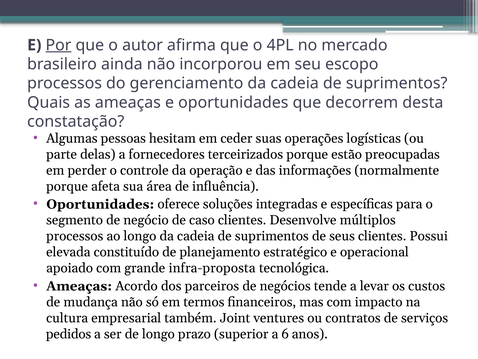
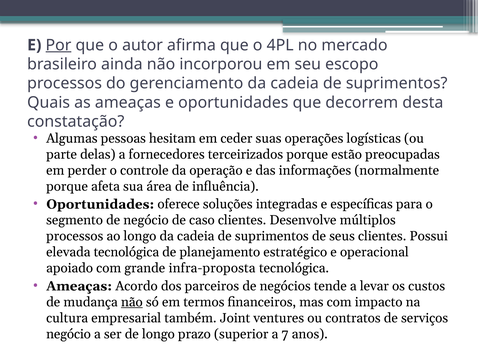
elevada constituído: constituído -> tecnológica (126, 252)
não underline: none -> present (132, 302)
pedidos: pedidos -> negócio (69, 333)
6: 6 -> 7 (285, 333)
